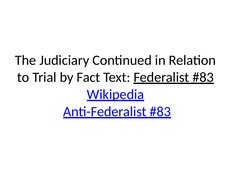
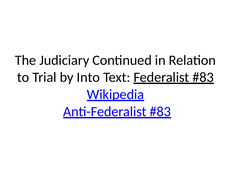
Fact: Fact -> Into (88, 77)
